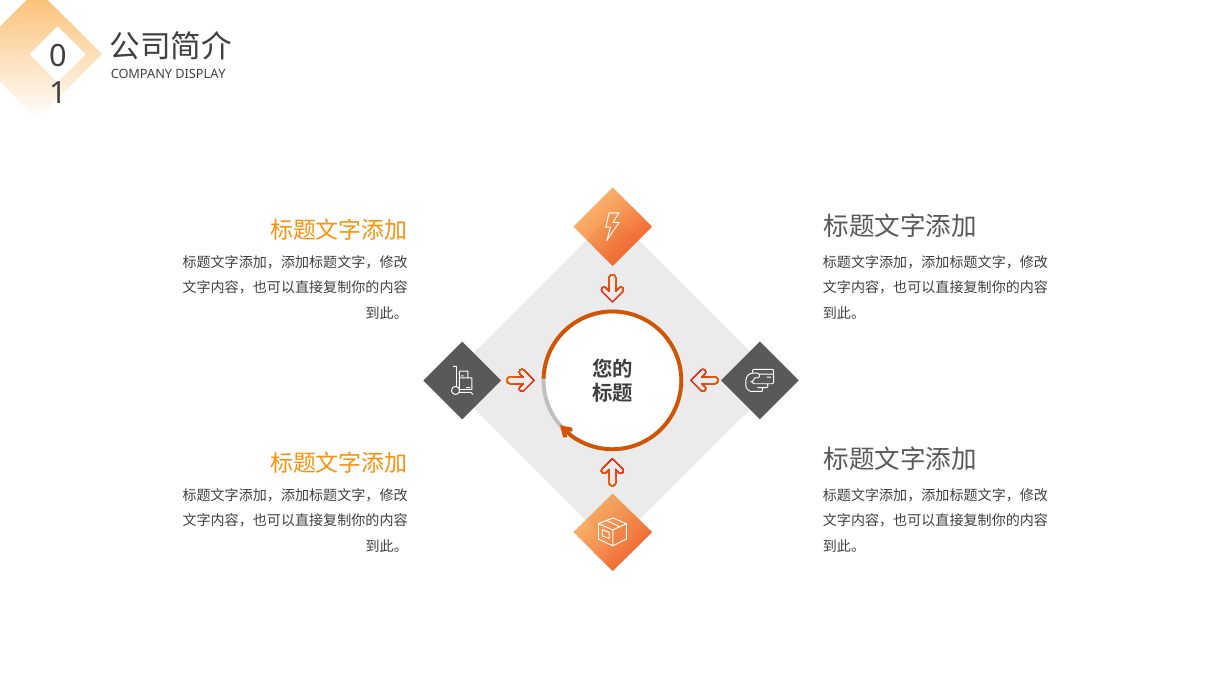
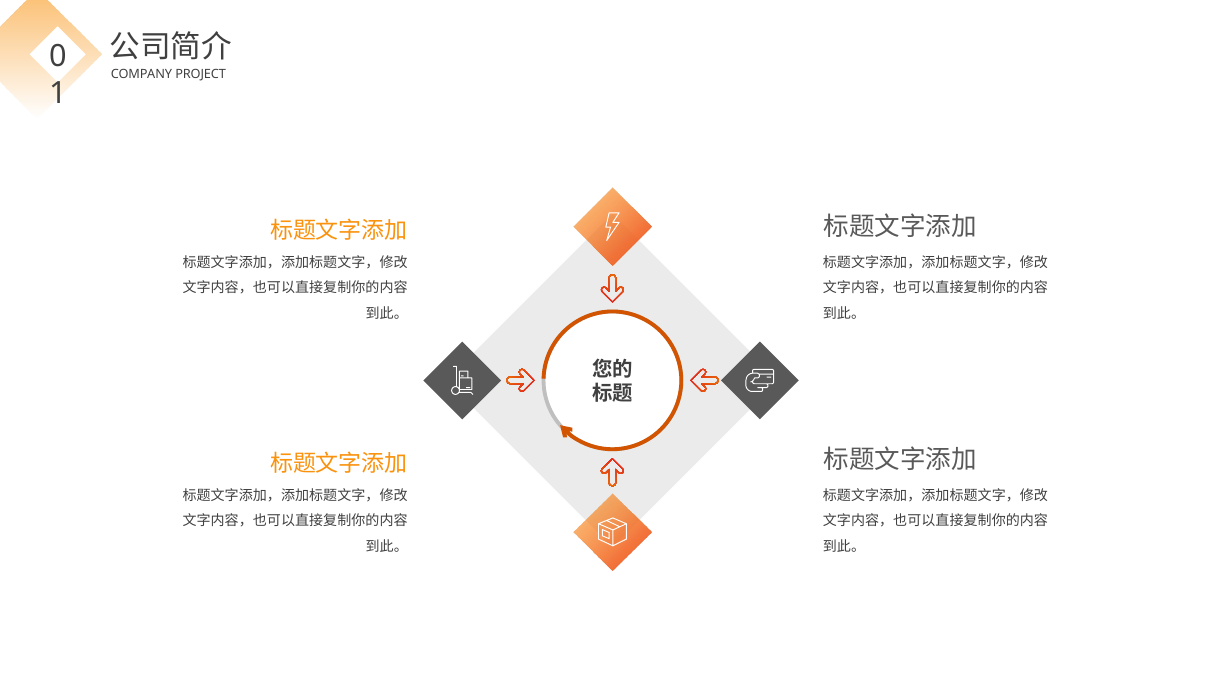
DISPLAY: DISPLAY -> PROJECT (201, 74)
